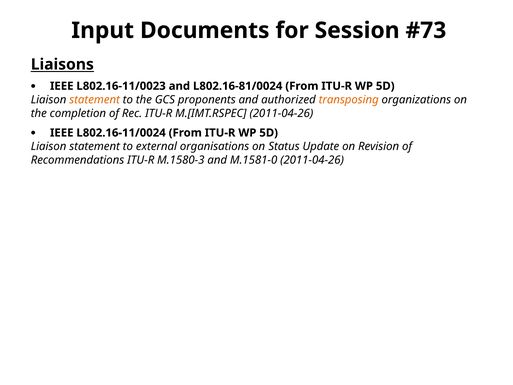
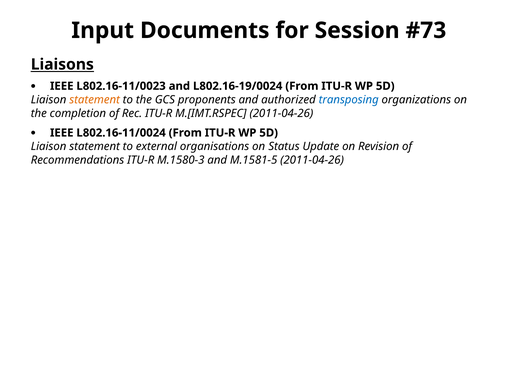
L802.16-81/0024: L802.16-81/0024 -> L802.16-19/0024 (238, 86)
transposing colour: orange -> blue (349, 100)
M.1581-0: M.1581-0 -> M.1581-5 (254, 160)
